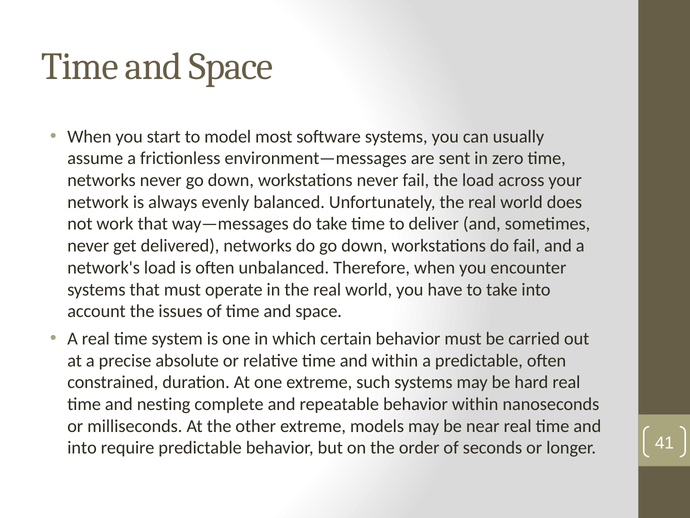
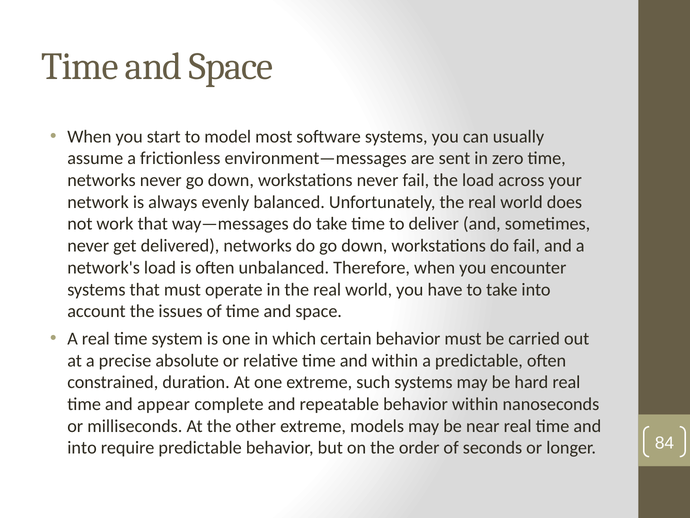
nesting: nesting -> appear (164, 404)
41: 41 -> 84 (664, 442)
